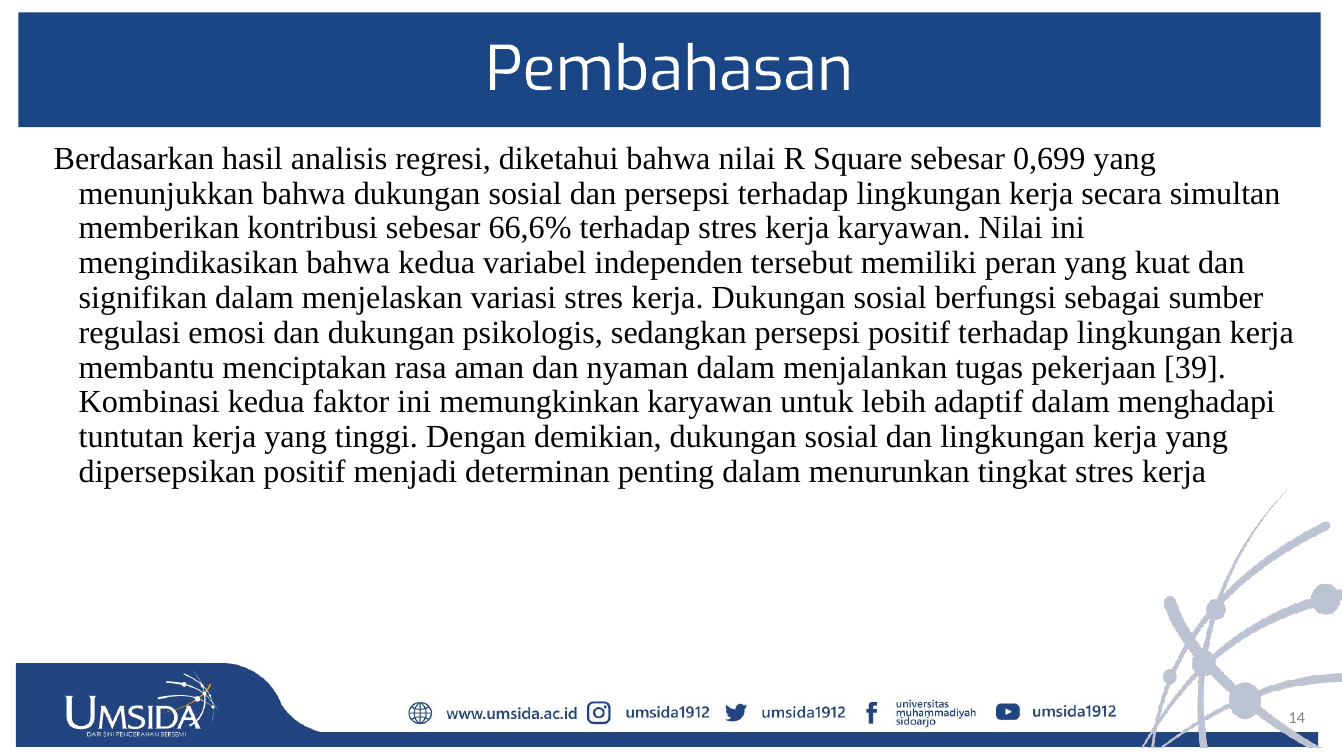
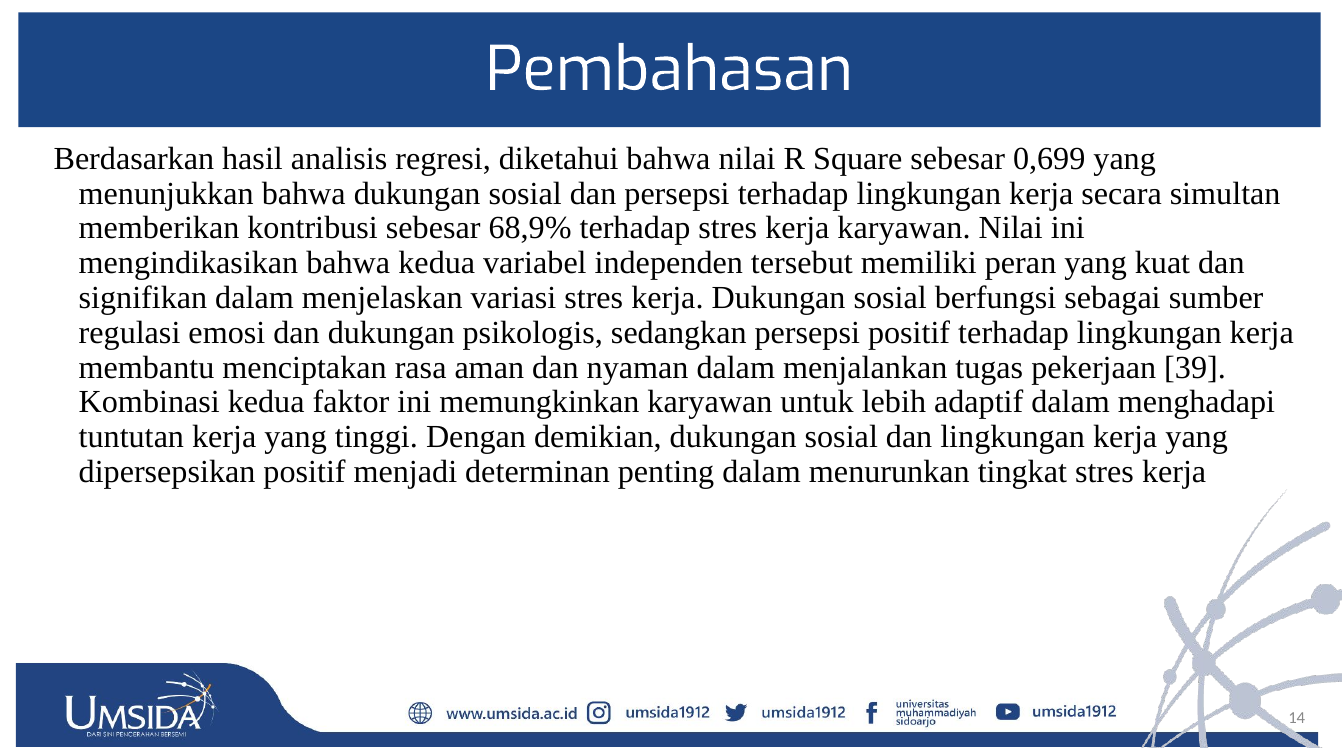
66,6%: 66,6% -> 68,9% (530, 228)
